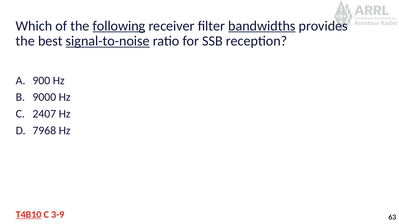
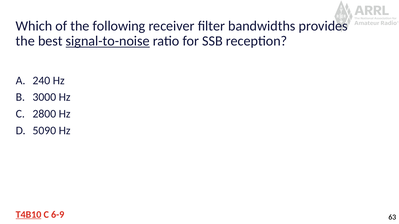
following underline: present -> none (119, 26)
bandwidths underline: present -> none (262, 26)
900: 900 -> 240 (41, 81)
9000: 9000 -> 3000 (44, 97)
2407: 2407 -> 2800 (44, 114)
7968: 7968 -> 5090 (44, 131)
3-9: 3-9 -> 6-9 (58, 215)
